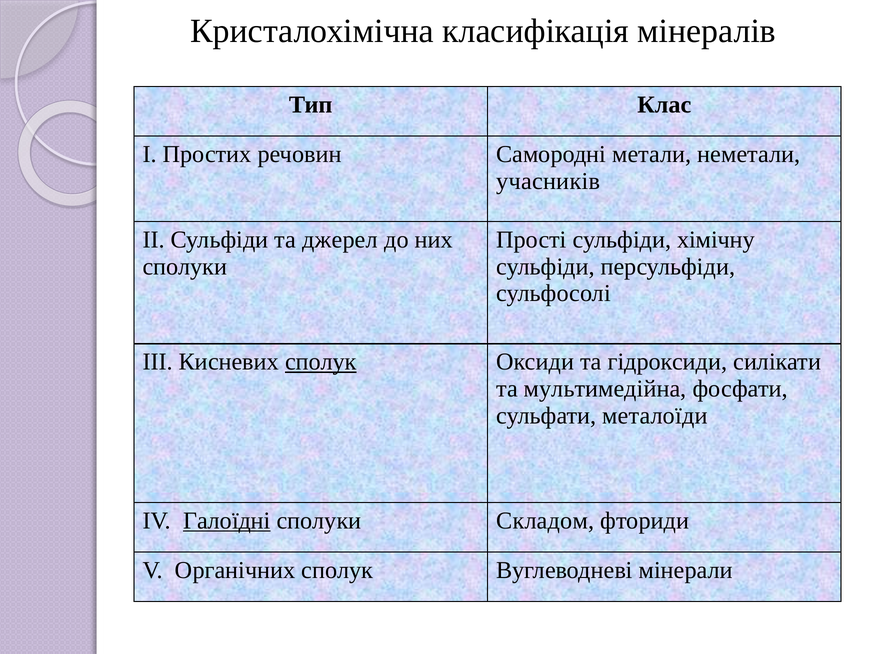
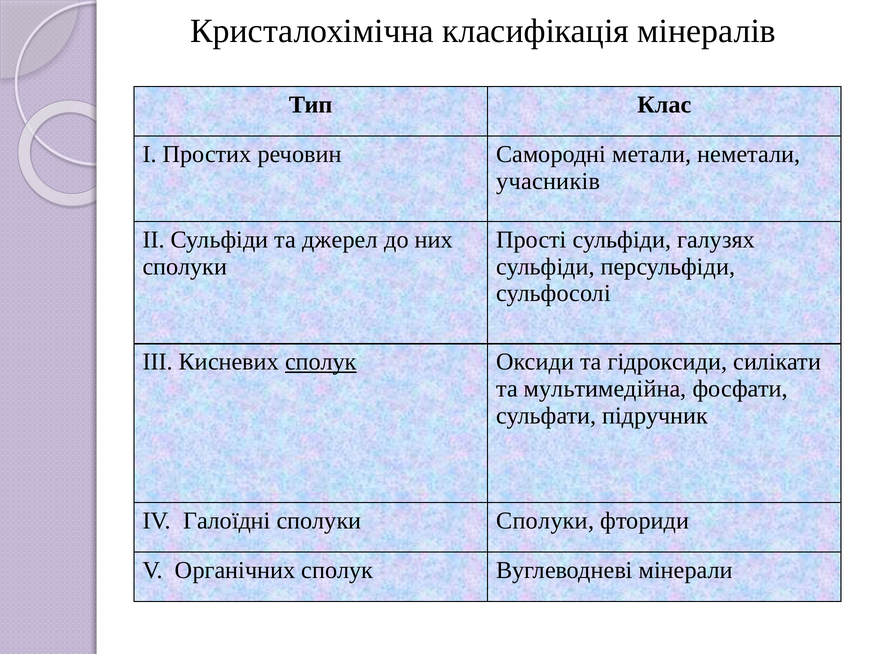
хімічну: хімічну -> галузях (716, 240)
металоїди: металоїди -> підручник (655, 416)
Галоїдні underline: present -> none (227, 521)
сполуки Складом: Складом -> Сполуки (545, 521)
